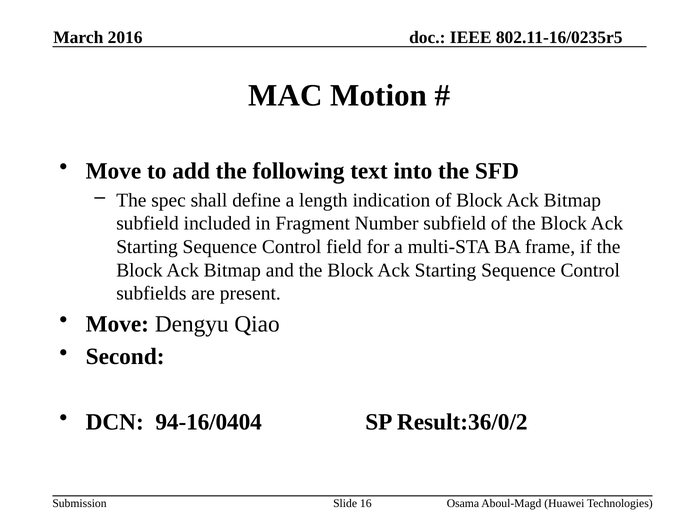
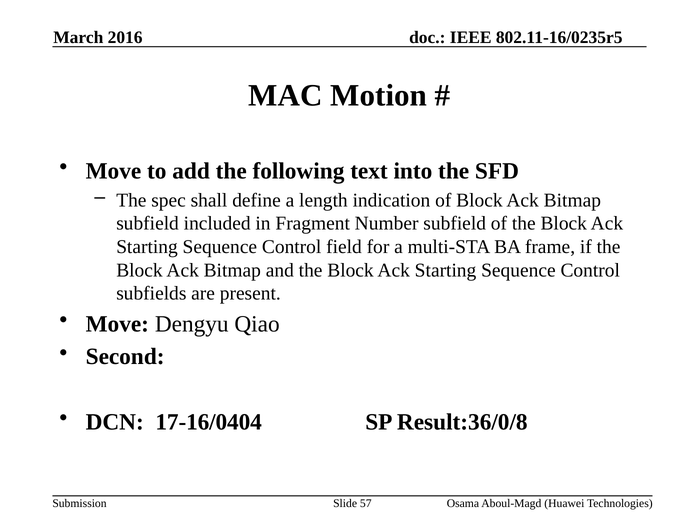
94-16/0404: 94-16/0404 -> 17-16/0404 (209, 421)
Result:36/0/2: Result:36/0/2 -> Result:36/0/8 (462, 421)
16: 16 -> 57 (366, 503)
